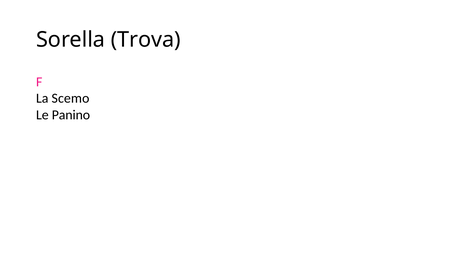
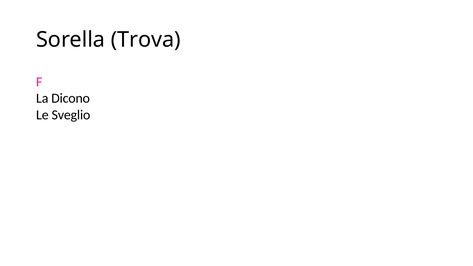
Scemo: Scemo -> Dicono (71, 98)
Panino: Panino -> Sveglio (71, 115)
